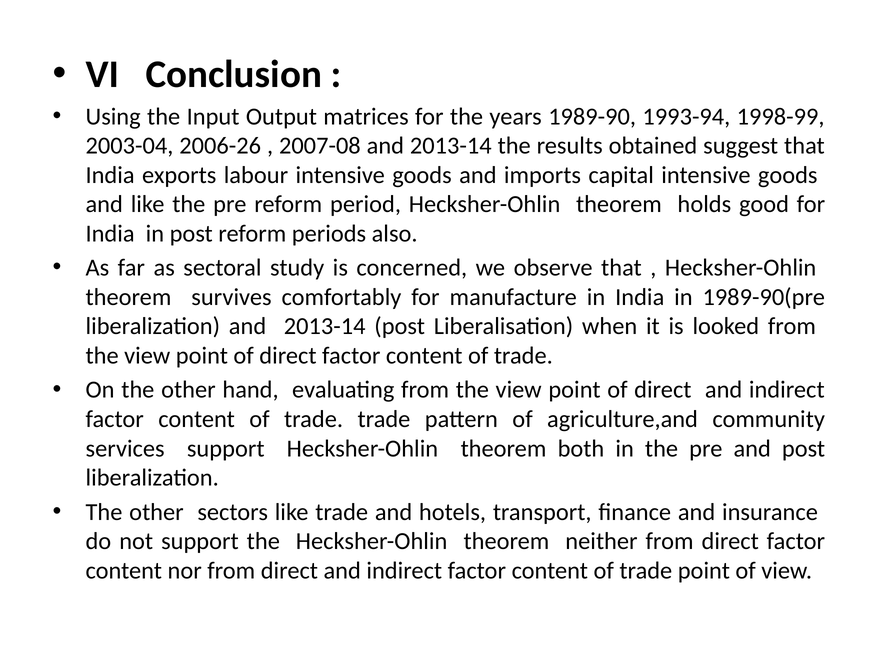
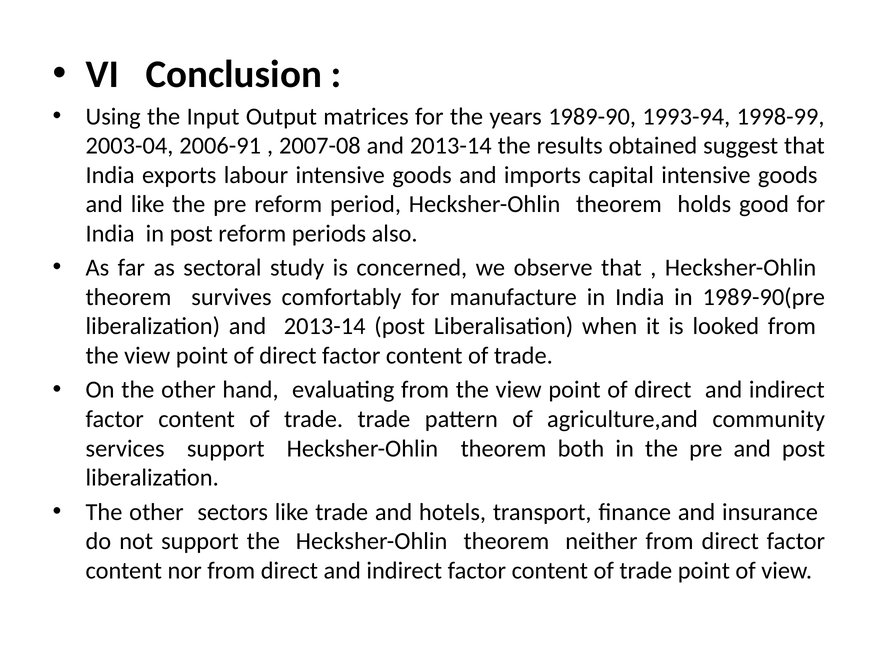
2006-26: 2006-26 -> 2006-91 (220, 146)
